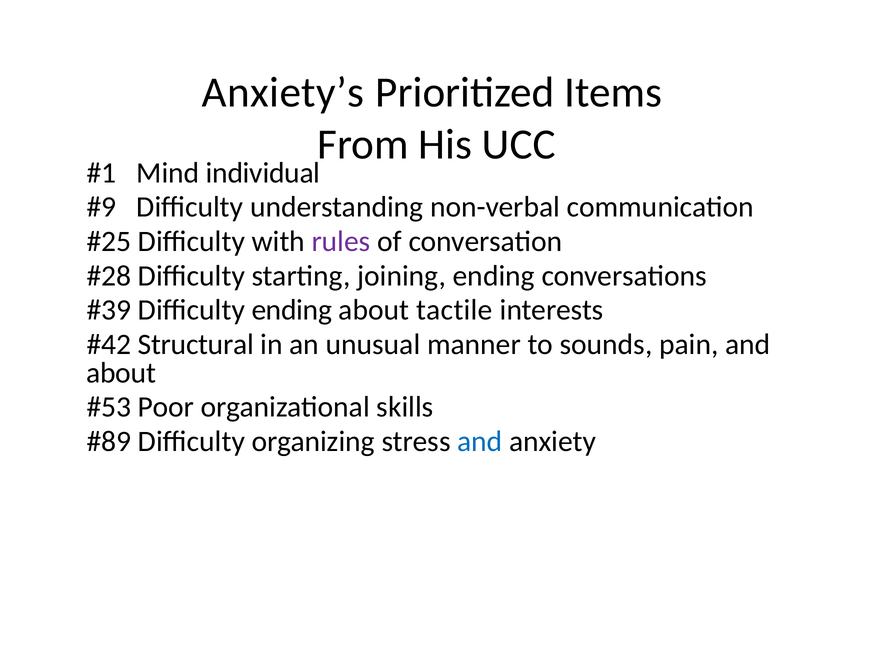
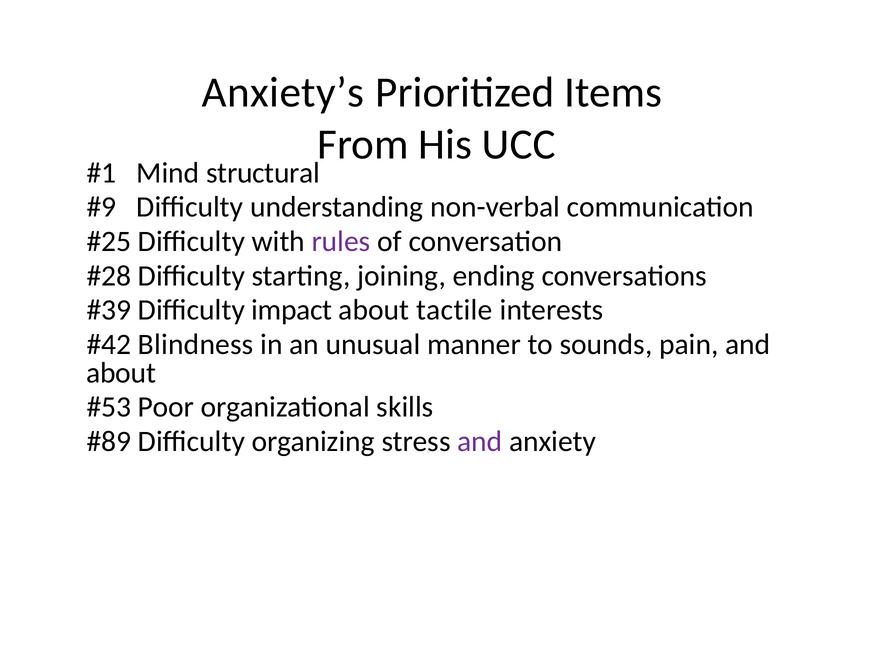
individual: individual -> structural (263, 173)
Difficulty ending: ending -> impact (292, 310)
Structural: Structural -> Blindness (196, 344)
and colour: blue -> purple (480, 442)
